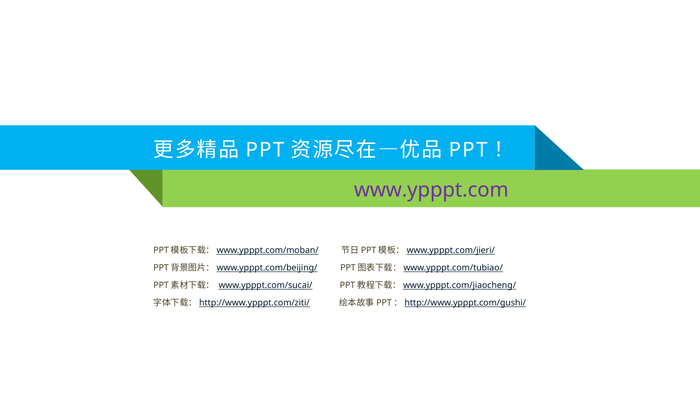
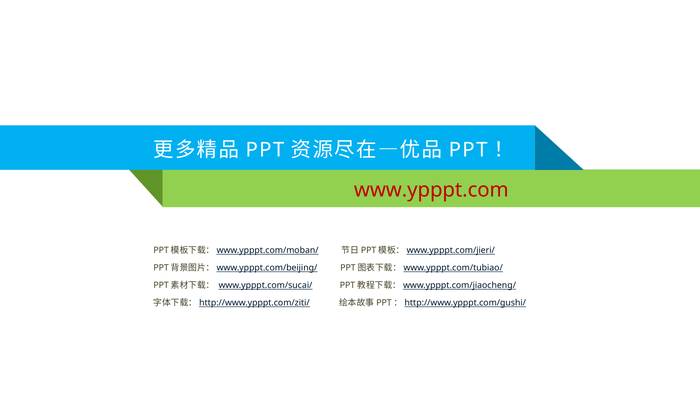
www.ypppt.com colour: purple -> red (431, 190)
